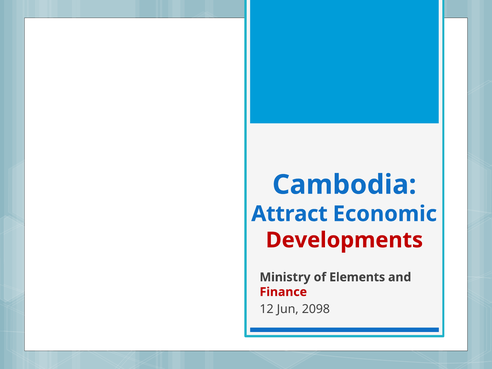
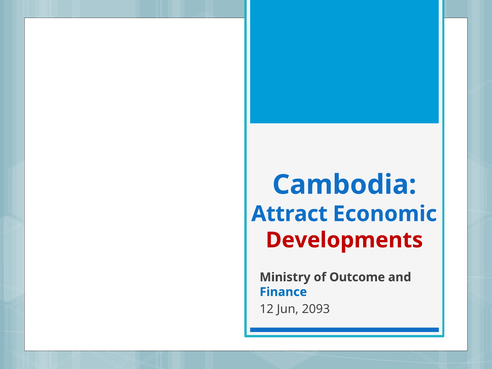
Elements: Elements -> Outcome (357, 277)
Finance colour: red -> blue (283, 292)
2098: 2098 -> 2093 (316, 309)
